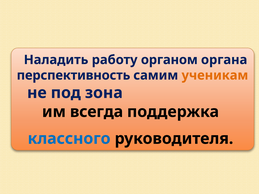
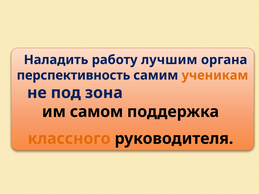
органом: органом -> лучшим (169, 60)
всегда: всегда -> самом (97, 112)
классного colour: blue -> orange (69, 139)
